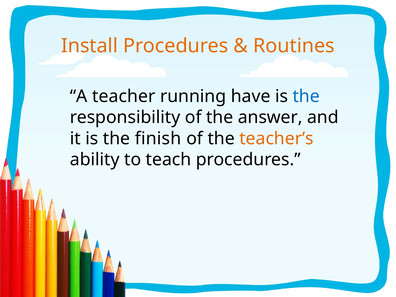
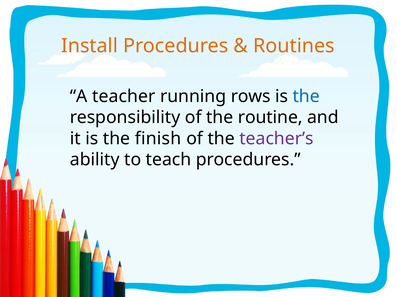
have: have -> rows (251, 96)
answer: answer -> routine (270, 117)
teacher’s colour: orange -> purple (276, 139)
